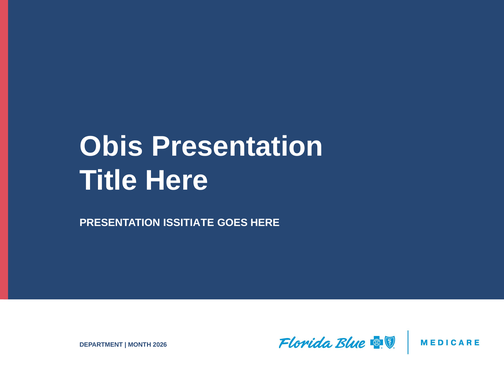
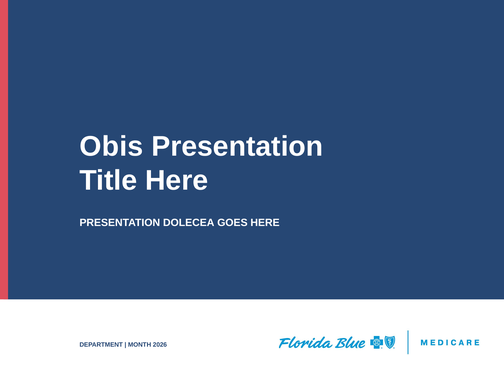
ISSITIATE: ISSITIATE -> DOLECEA (189, 223)
